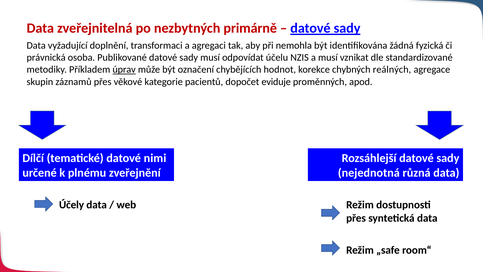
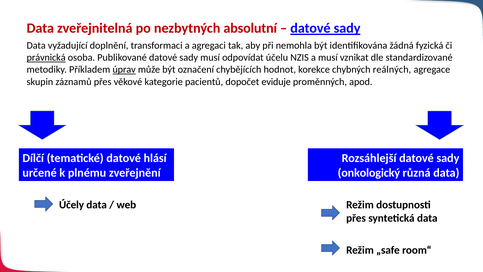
primárně: primárně -> absolutní (250, 28)
právnická underline: none -> present (46, 57)
nimi: nimi -> hlásí (155, 158)
nejednotná: nejednotná -> onkologický (369, 173)
